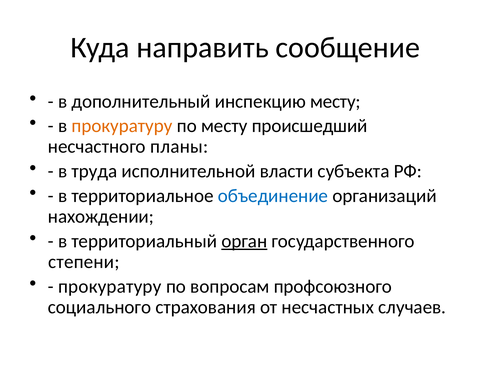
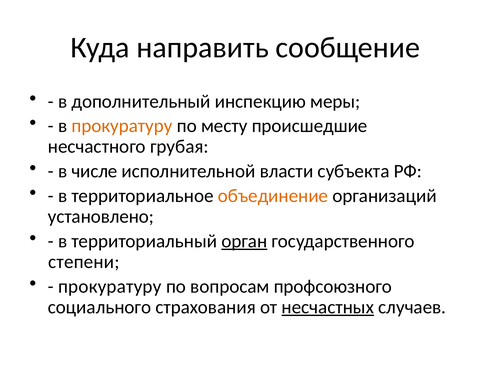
инспекцию месту: месту -> меры (335, 101)
происшедший: происшедший -> происшедшие (310, 126)
планы: планы -> грубая (179, 146)
труда: труда -> числе (94, 171)
объединение colour: blue -> orange (273, 195)
нахождении: нахождении -> установлено (101, 216)
несчастных underline: none -> present (328, 306)
